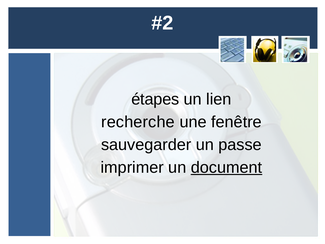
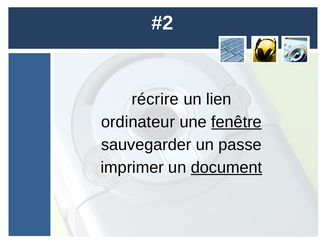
étapes: étapes -> récrire (155, 99)
recherche: recherche -> ordinateur (138, 122)
fenêtre underline: none -> present (236, 122)
